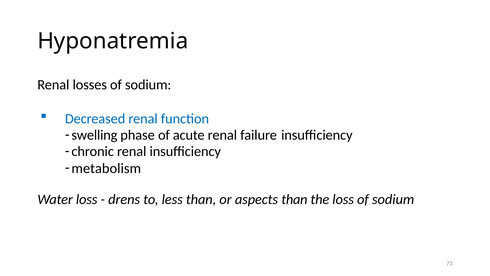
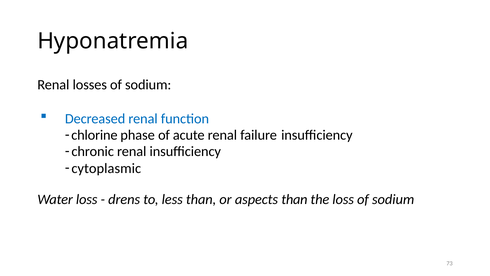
swelling: swelling -> chlorine (94, 135)
metabolism: metabolism -> cytoplasmic (106, 168)
